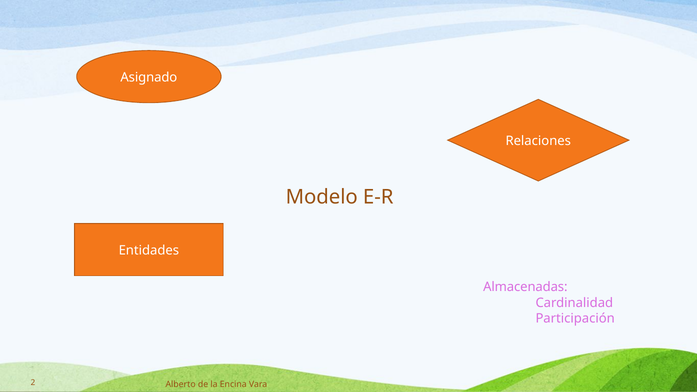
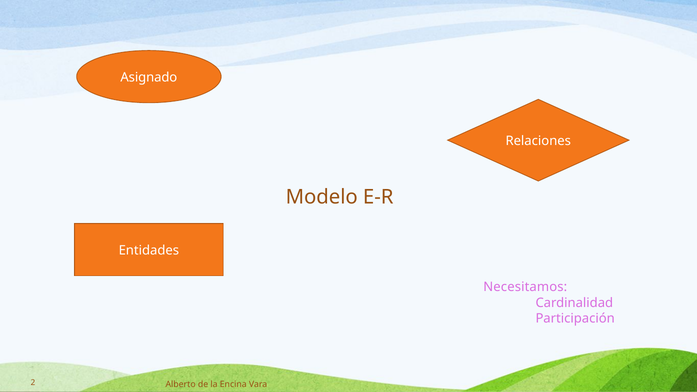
Almacenadas: Almacenadas -> Necesitamos (525, 287)
